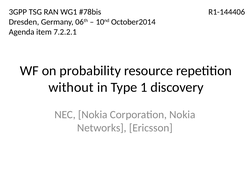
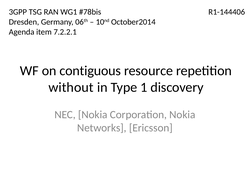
probability: probability -> contiguous (90, 71)
